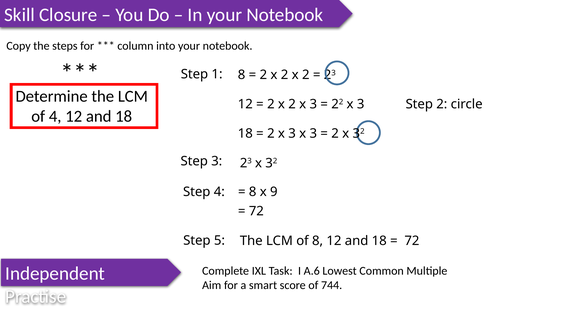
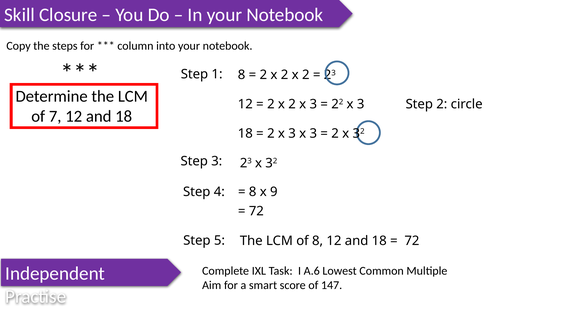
of 4: 4 -> 7 (55, 116)
744: 744 -> 147 (332, 285)
